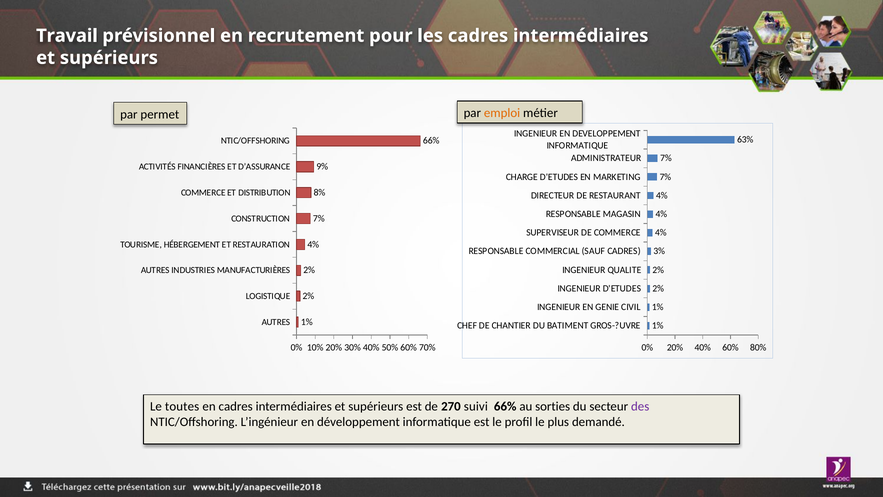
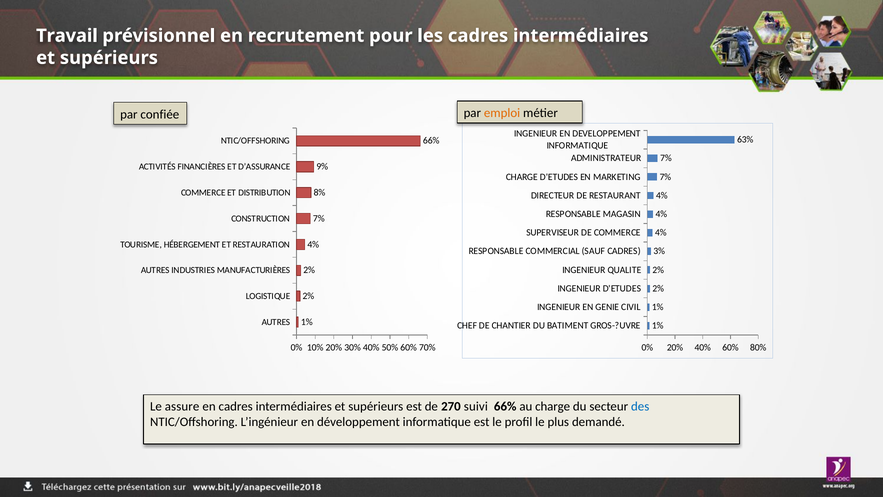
permet: permet -> confiée (160, 114)
toutes: toutes -> assure (182, 406)
au sorties: sorties -> charge (553, 406)
des colour: purple -> blue (640, 406)
